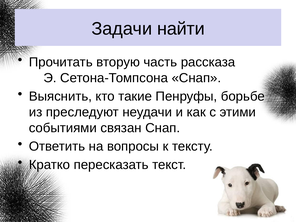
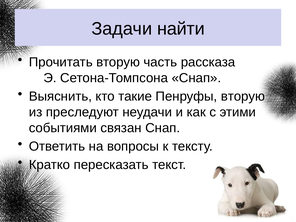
Пенруфы борьбе: борьбе -> вторую (243, 96)
